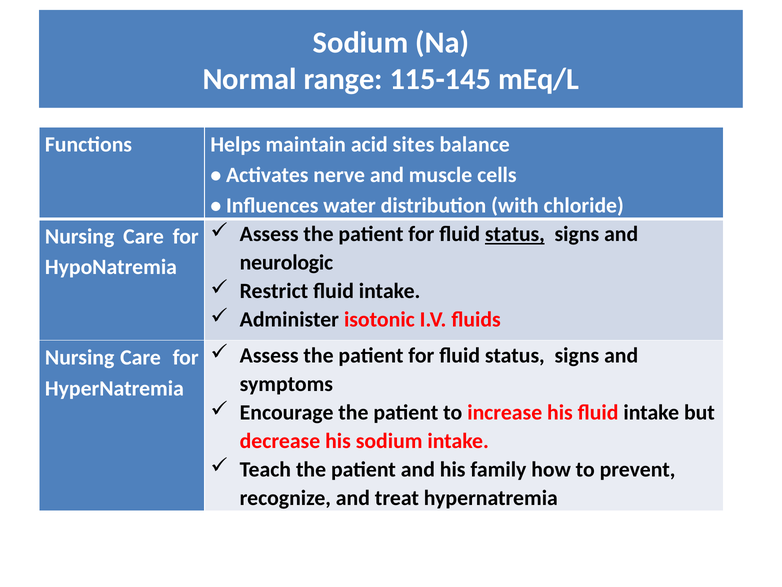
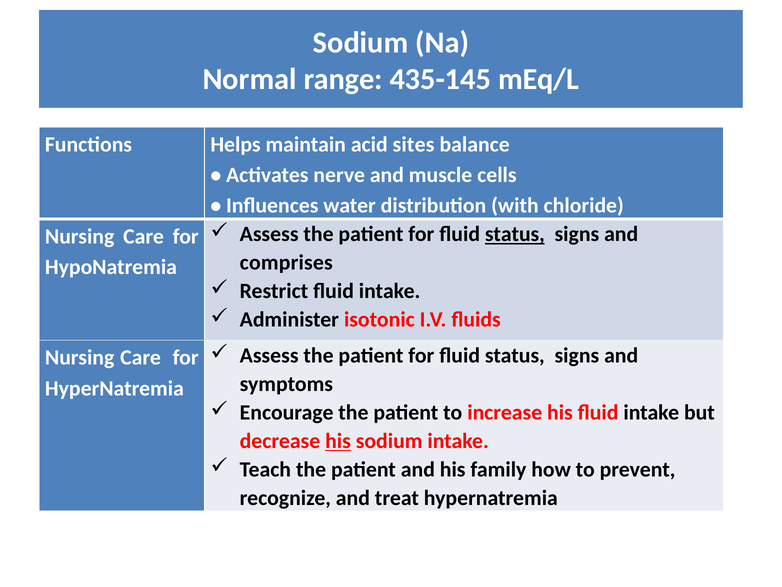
115-145: 115-145 -> 435-145 (440, 79)
neurologic: neurologic -> comprises (286, 263)
his underline: none -> present (338, 441)
